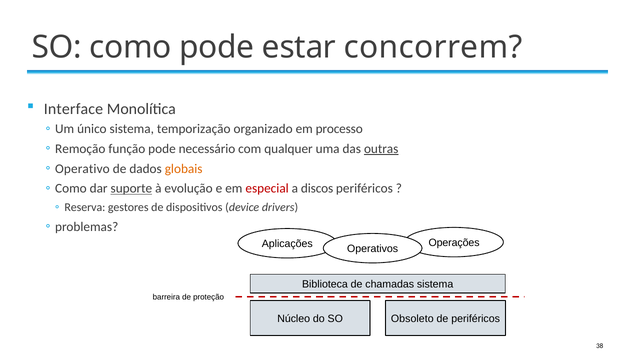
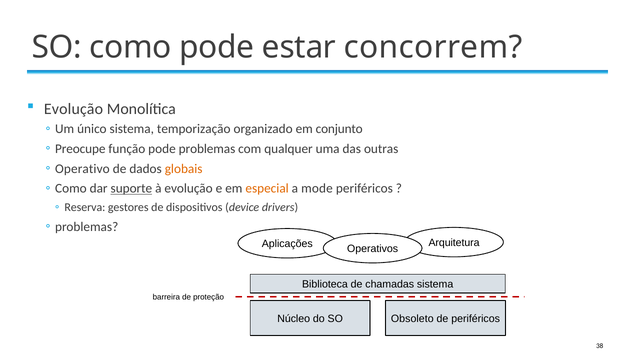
Interface: Interface -> Evolução (73, 109)
processo: processo -> conjunto (339, 129)
Remoção: Remoção -> Preocupe (80, 149)
pode necessário: necessário -> problemas (207, 149)
outras underline: present -> none (381, 149)
especial colour: red -> orange (267, 189)
discos: discos -> mode (317, 189)
Operações: Operações -> Arquitetura (454, 243)
